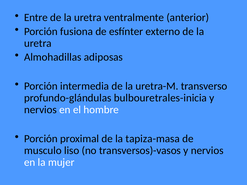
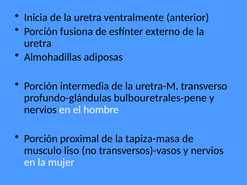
Entre: Entre -> Inicia (36, 18)
bulbouretrales-inicia: bulbouretrales-inicia -> bulbouretrales-pene (160, 98)
